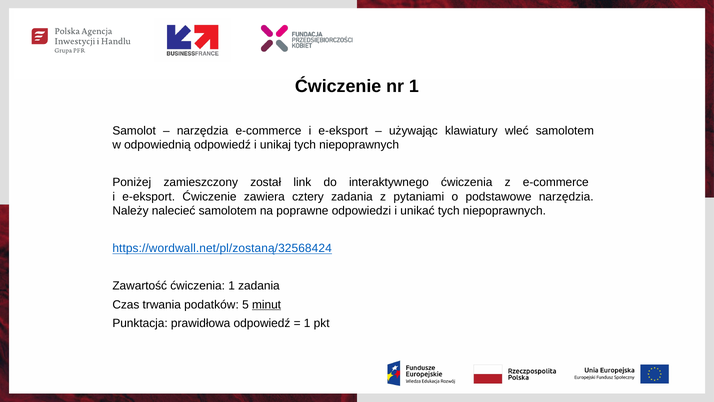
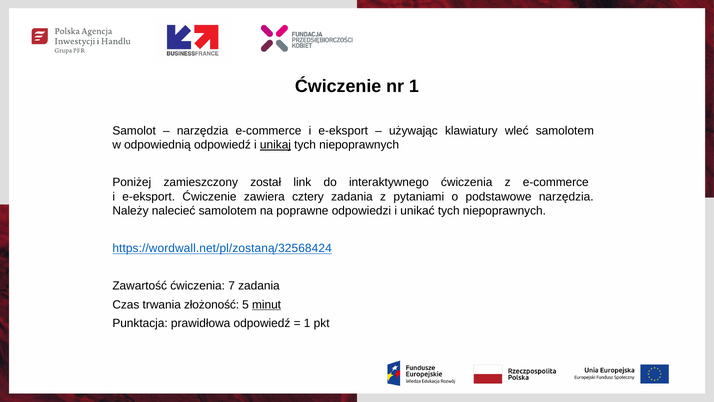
unikaj underline: none -> present (275, 145)
ćwiczenia 1: 1 -> 7 (232, 286)
podatków: podatków -> złożoność (212, 304)
